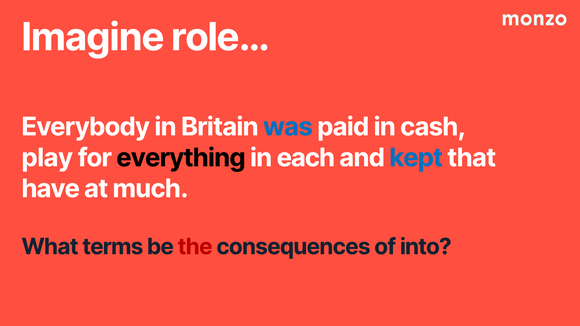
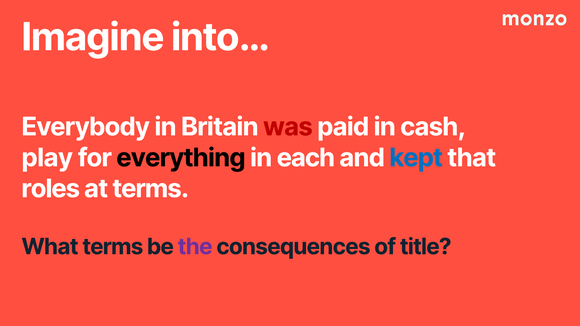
role…: role… -> into… (220, 38)
was colour: blue -> red (288, 127)
have: have -> roles (51, 189)
at much: much -> terms (151, 189)
the colour: red -> purple (195, 247)
into: into -> title (426, 247)
